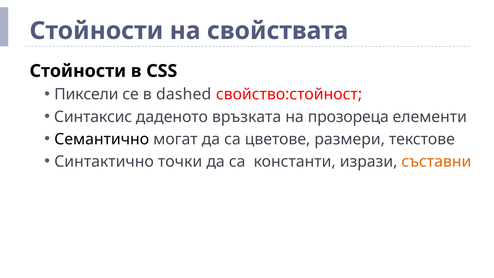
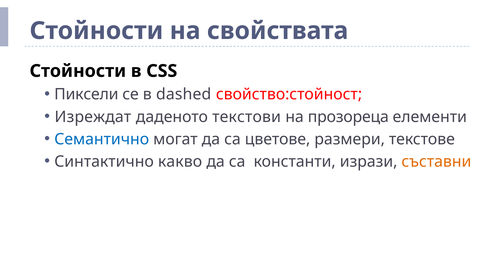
Синтаксис: Синтаксис -> Изреждат (93, 117)
връзката: връзката -> текстови (247, 117)
Семантично colour: black -> blue (102, 139)
точки: точки -> какво (180, 161)
